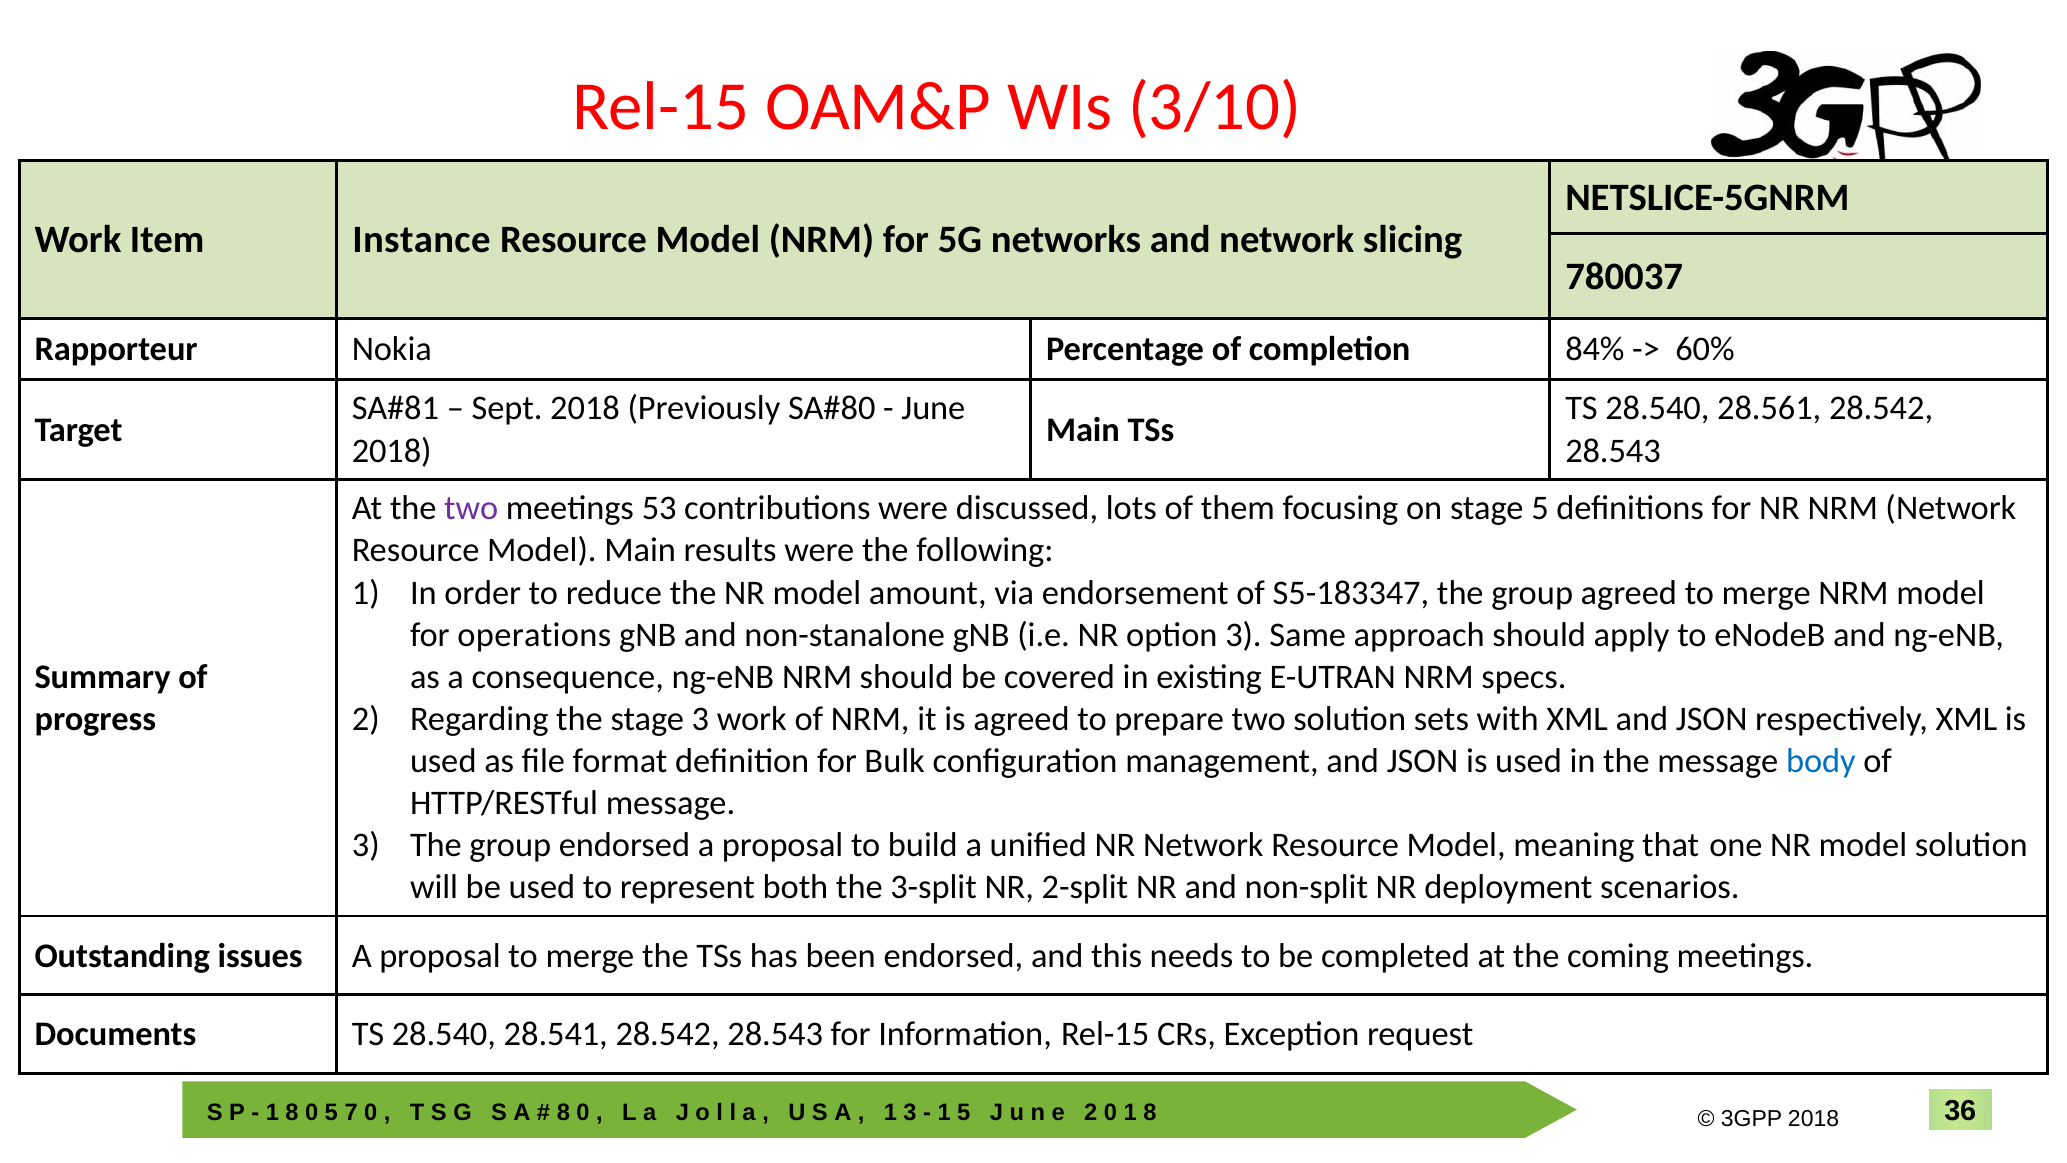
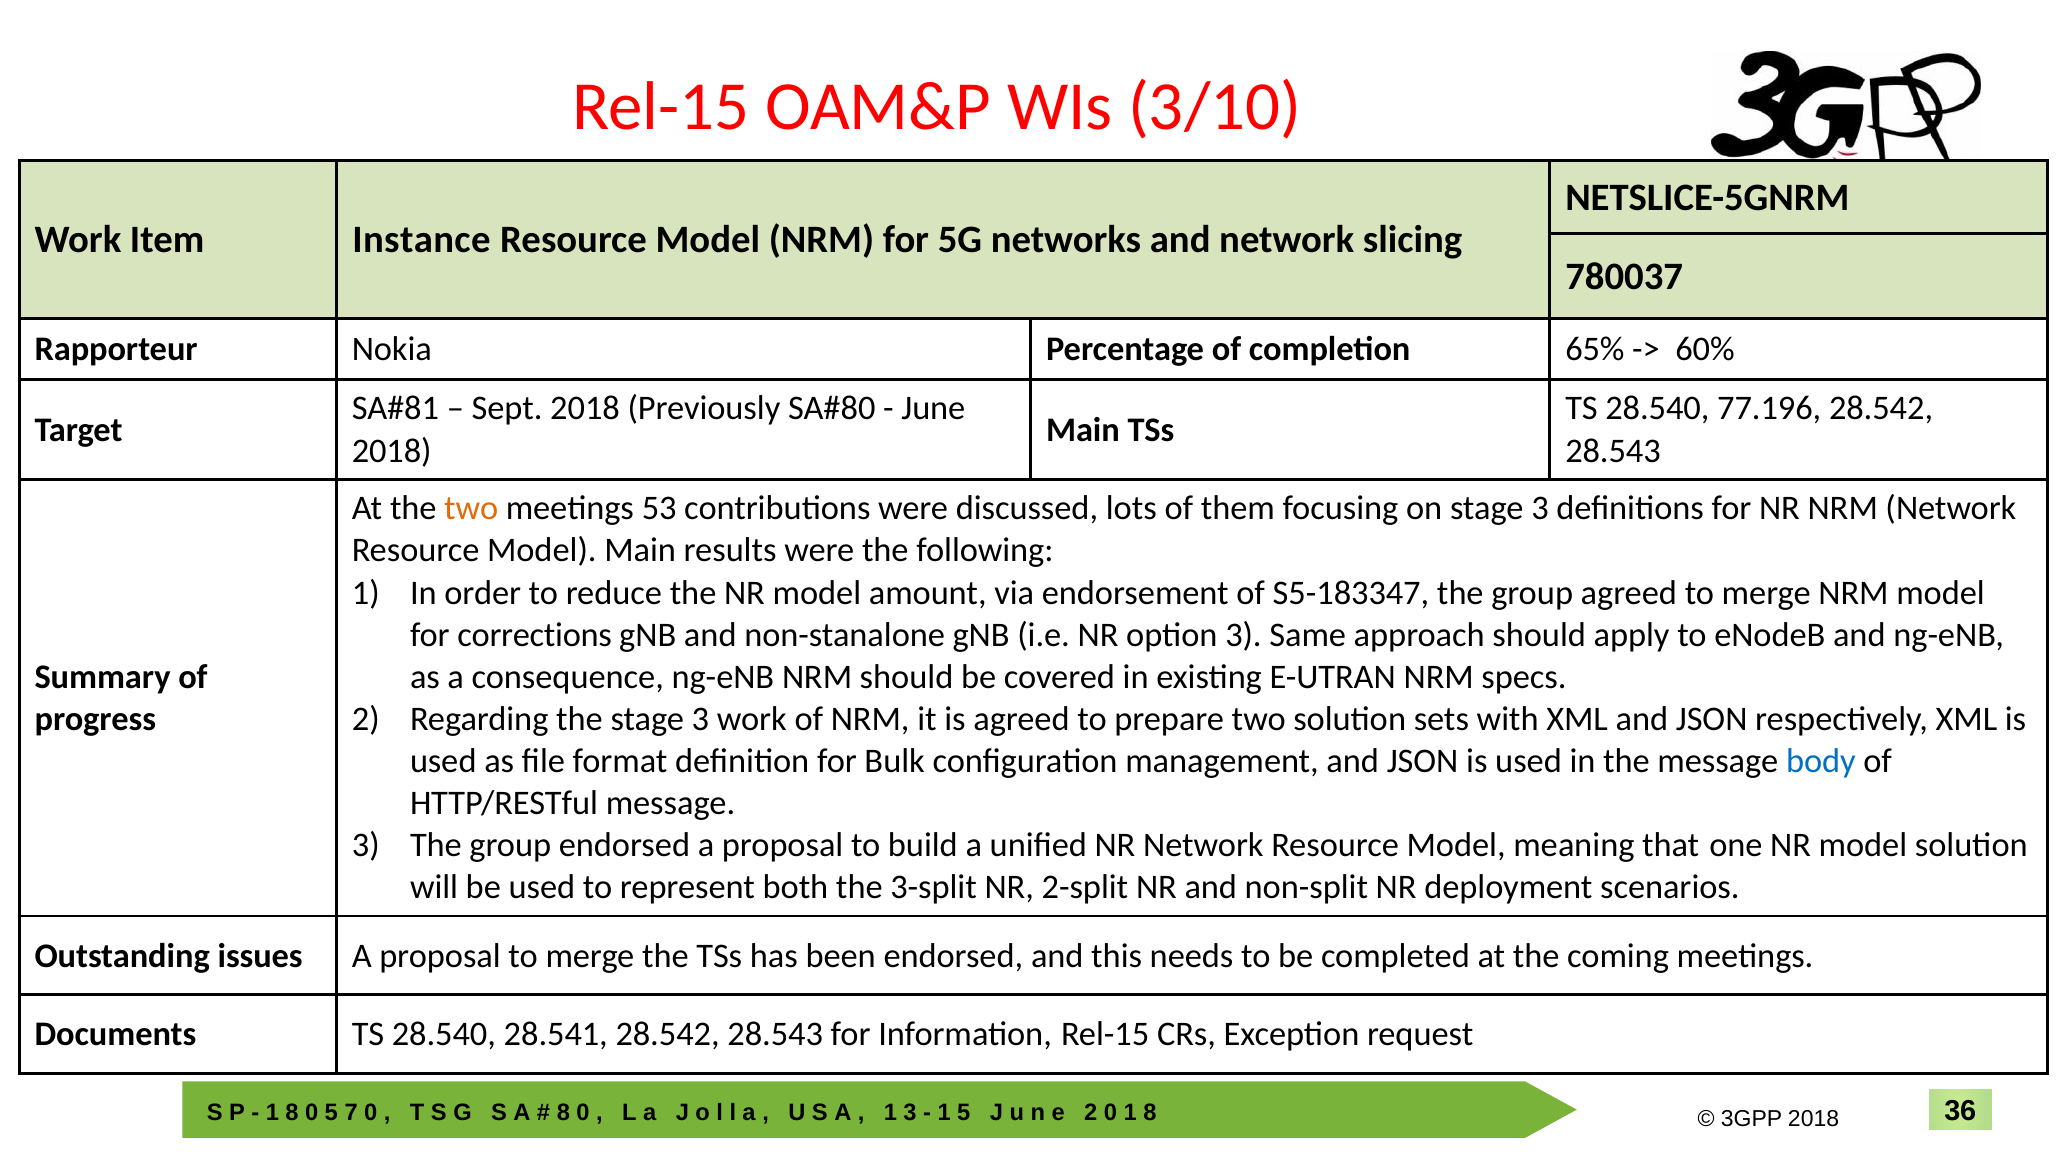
84%: 84% -> 65% (1595, 349)
28.561: 28.561 -> 77.196 (1769, 408)
two colour: purple -> orange (471, 508)
on stage 5: 5 -> 3 (1540, 508)
operations: operations -> corrections (535, 635)
